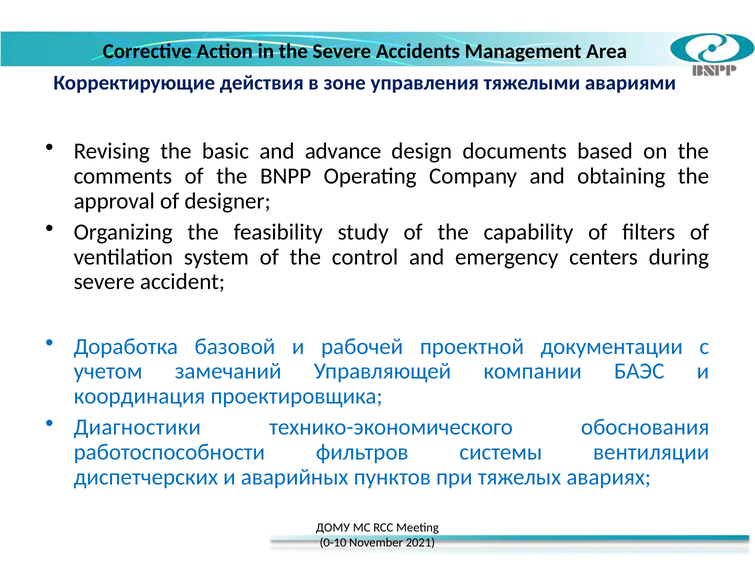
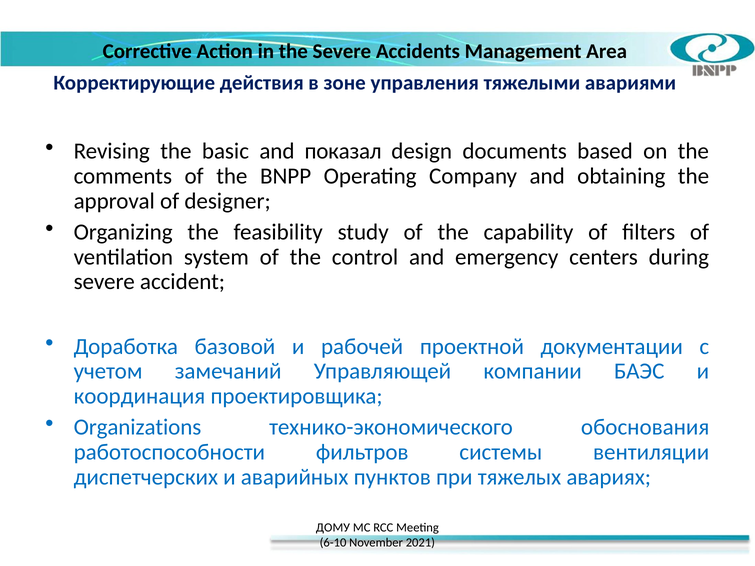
advance: advance -> показал (343, 151)
Диагностики: Диагностики -> Organizations (137, 427)
0-10: 0-10 -> 6-10 (333, 543)
